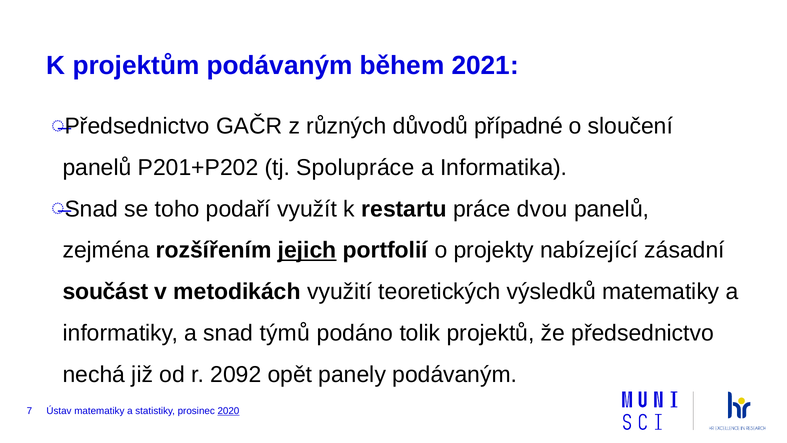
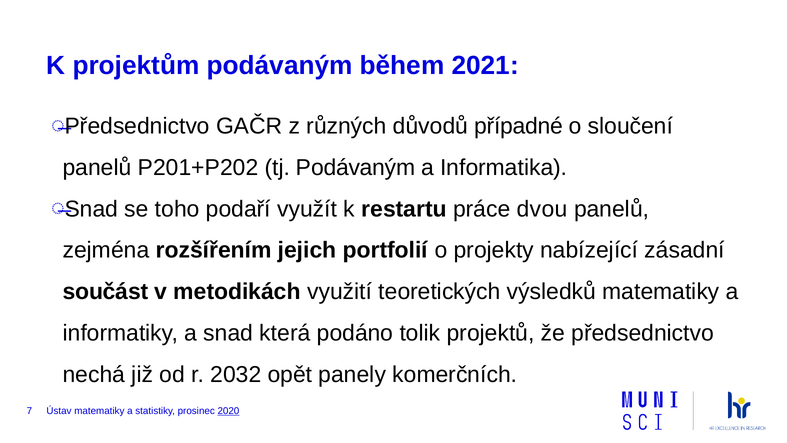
tj Spolupráce: Spolupráce -> Podávaným (356, 168)
jejich underline: present -> none (307, 250)
týmů: týmů -> která (285, 333)
2092: 2092 -> 2032 (236, 374)
panely podávaným: podávaným -> komerčních (455, 374)
